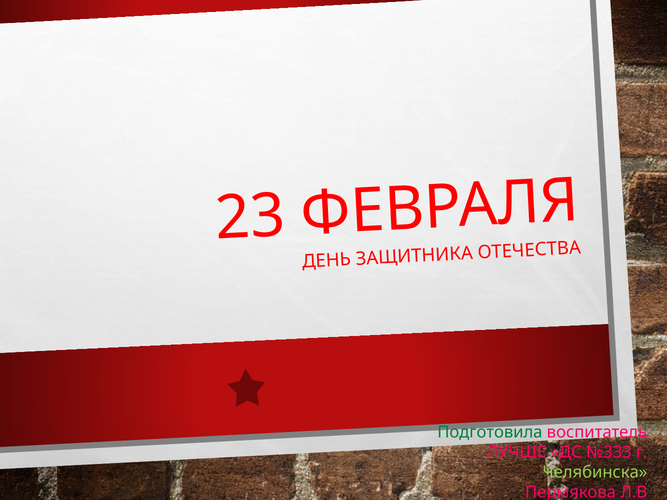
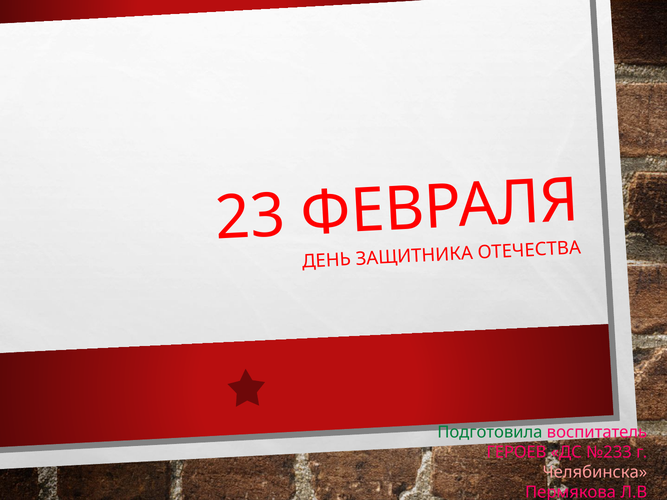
ЛУЧШЕ: ЛУЧШЕ -> ГЕРОЕВ (516, 453)
№333: №333 -> №233 (609, 453)
Челябинска colour: light green -> pink (595, 473)
